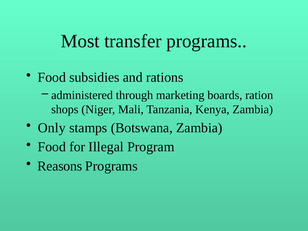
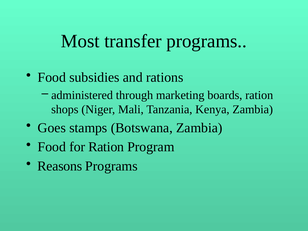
Only: Only -> Goes (52, 128)
for Illegal: Illegal -> Ration (106, 147)
